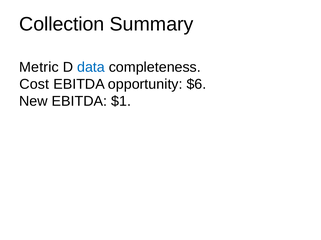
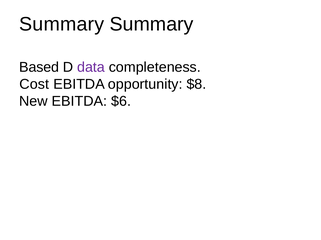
Collection: Collection -> Summary (62, 24)
Metric: Metric -> Based (39, 67)
data colour: blue -> purple (91, 67)
$6: $6 -> $8 (196, 84)
$1: $1 -> $6 (121, 102)
